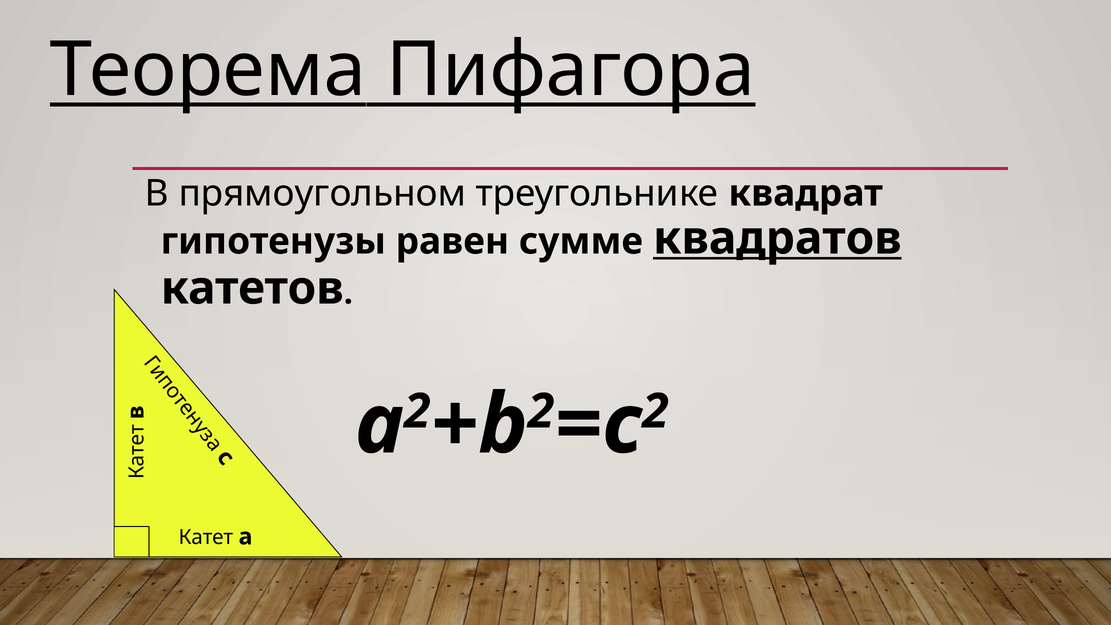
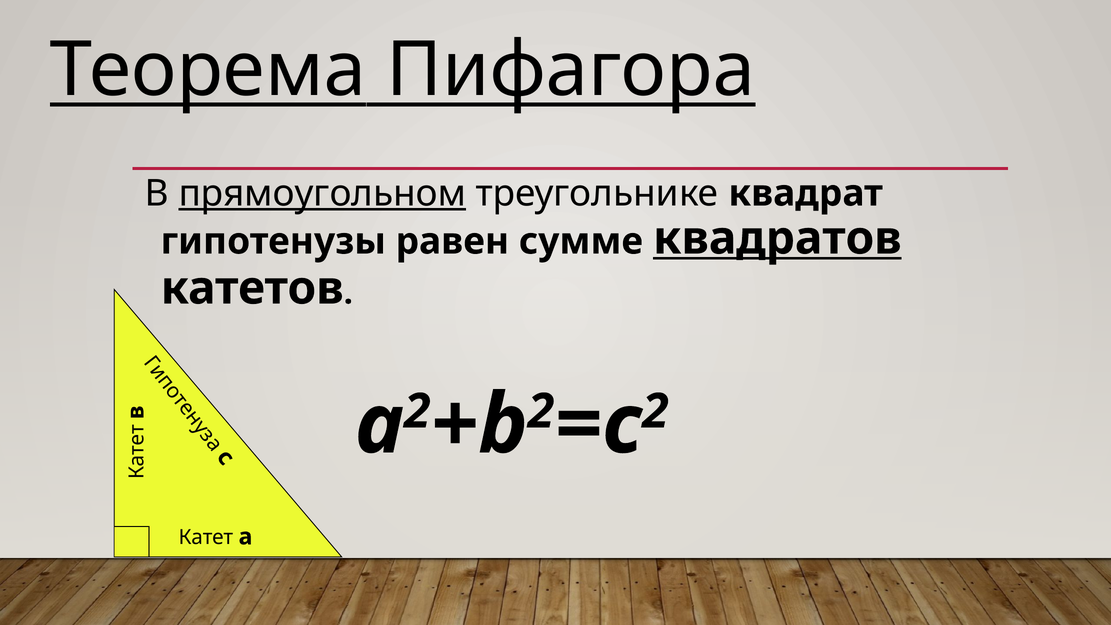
прямоугольном underline: none -> present (322, 193)
